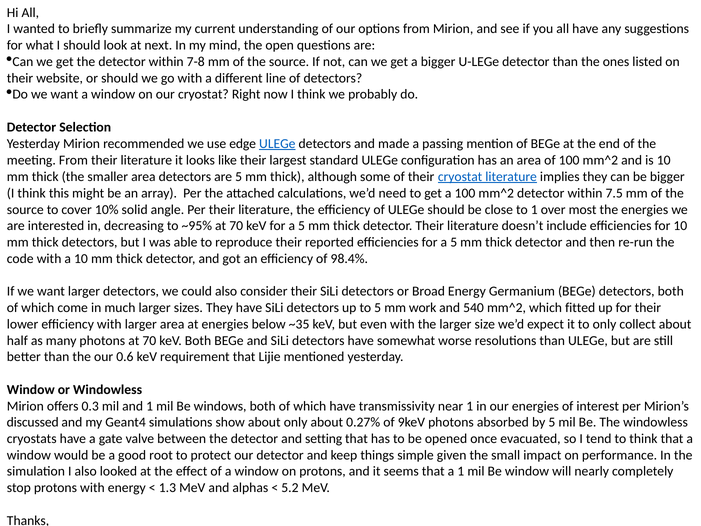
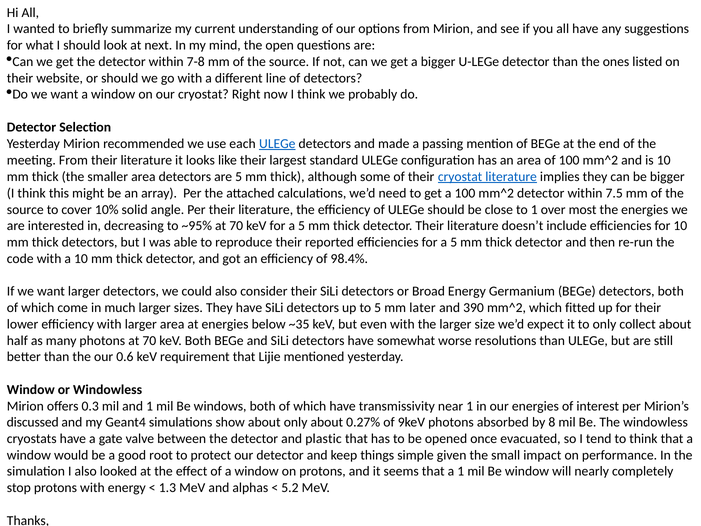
edge: edge -> each (243, 144)
work: work -> later (423, 308)
540: 540 -> 390 (474, 308)
by 5: 5 -> 8 (552, 422)
setting: setting -> plastic (324, 439)
